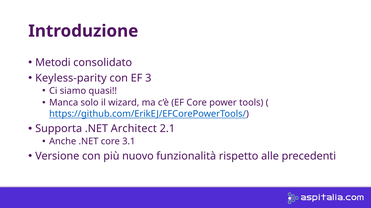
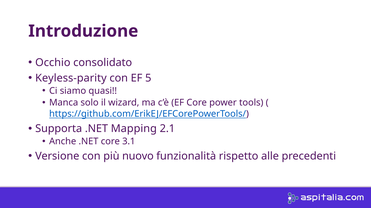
Metodi: Metodi -> Occhio (53, 63)
3: 3 -> 5 (148, 78)
Architect: Architect -> Mapping (134, 129)
